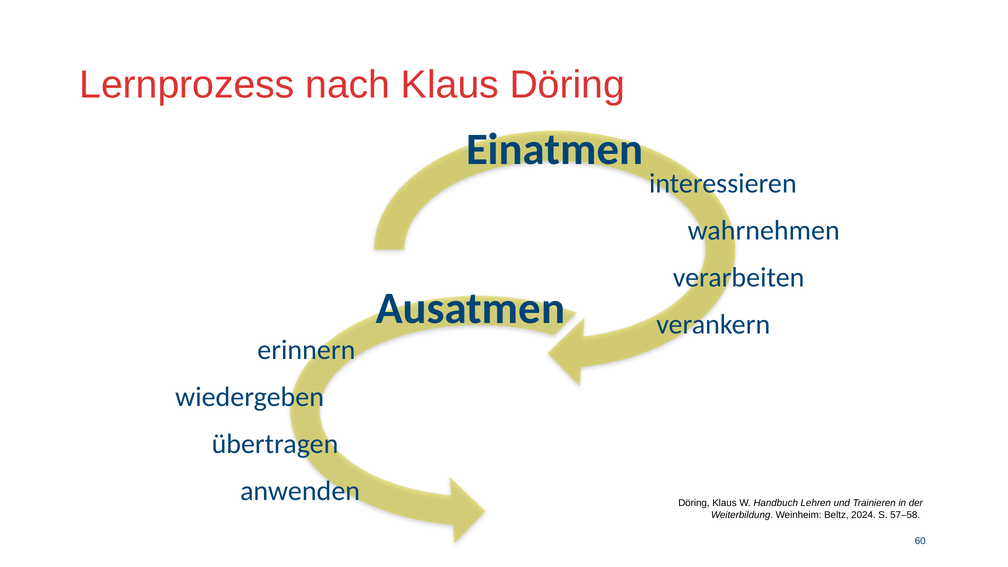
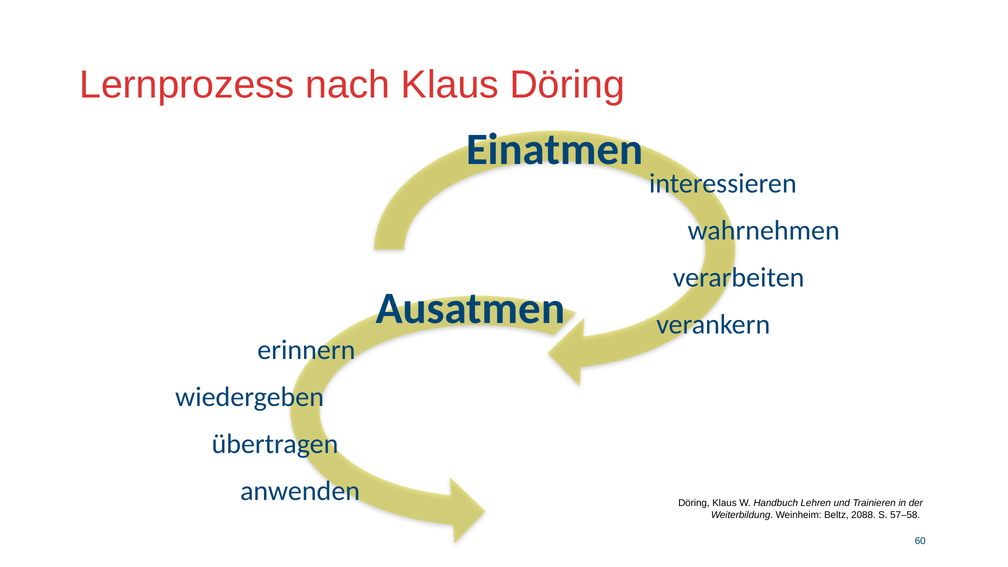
2024: 2024 -> 2088 (863, 515)
